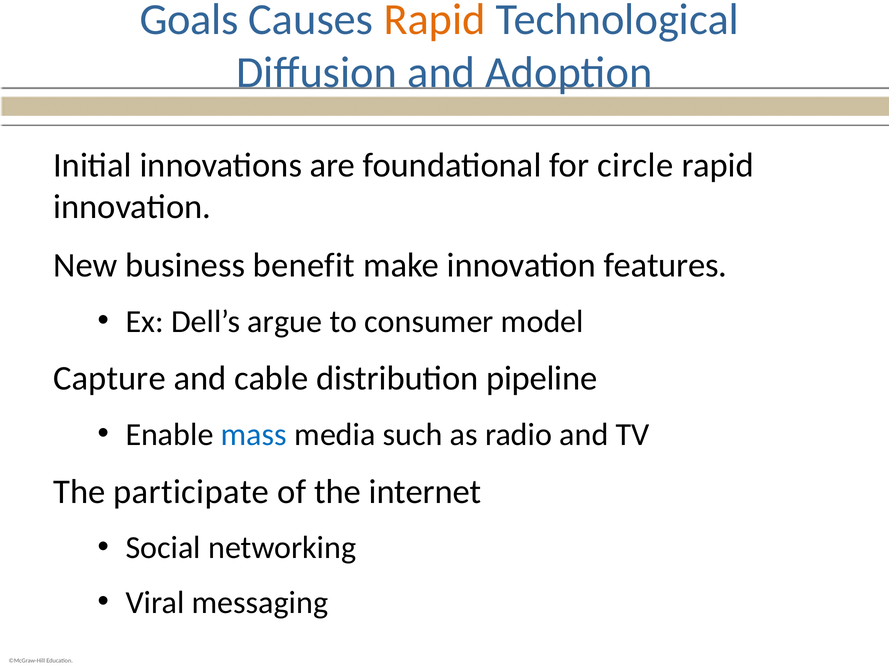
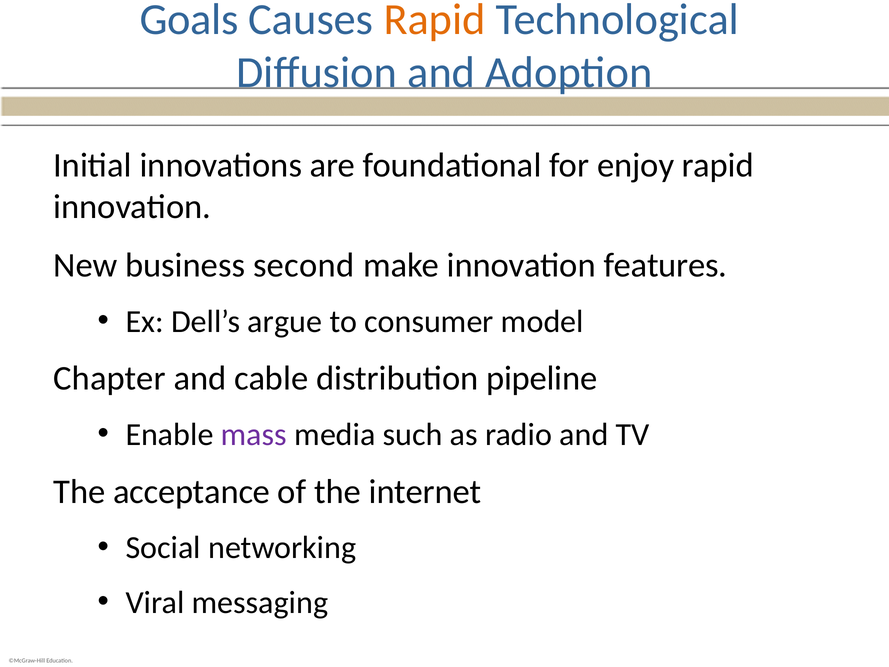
circle: circle -> enjoy (636, 165)
benefit: benefit -> second (304, 265)
Capture: Capture -> Chapter (110, 378)
mass colour: blue -> purple (254, 434)
participate: participate -> acceptance (192, 491)
